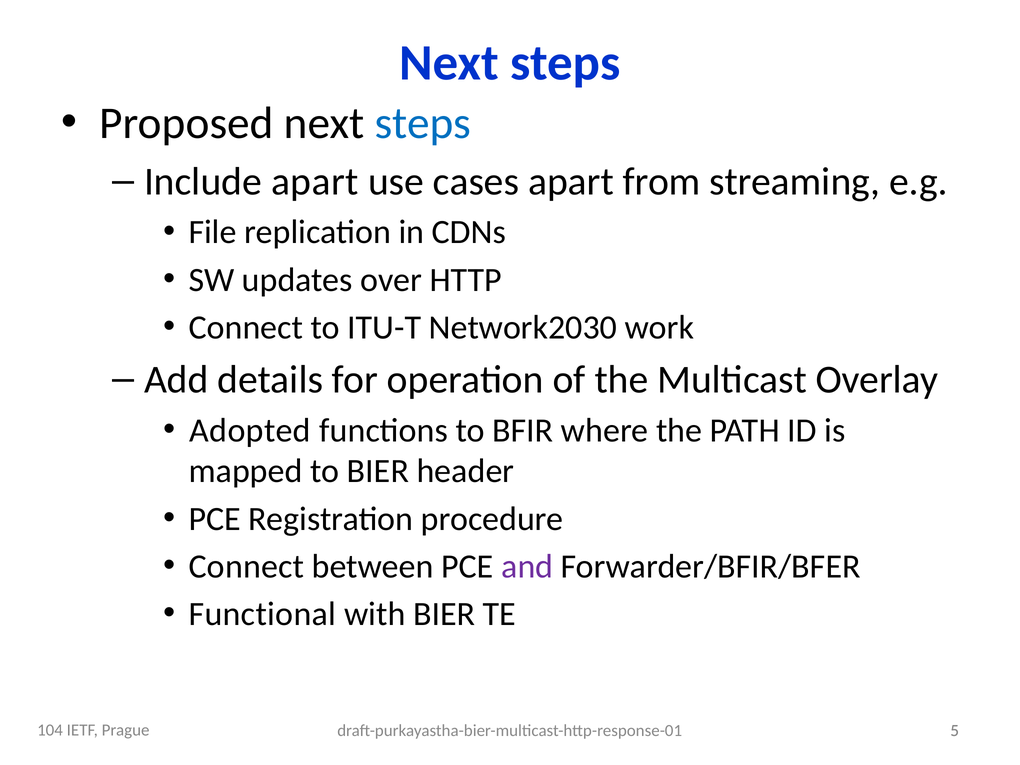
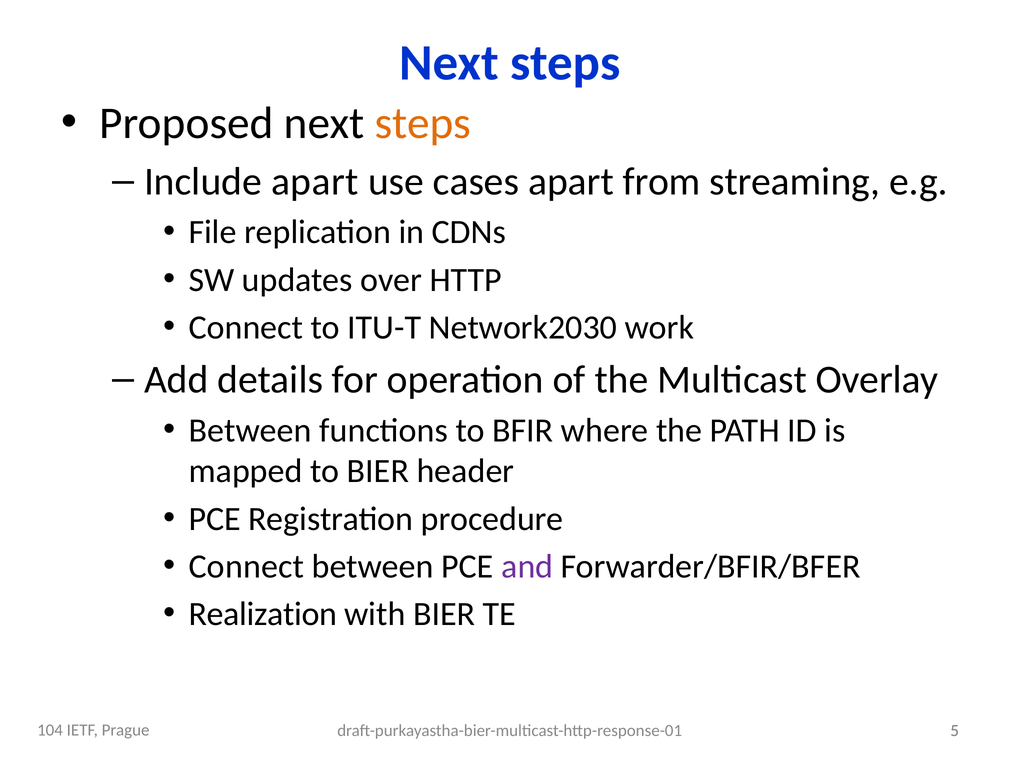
steps colour: blue -> orange (423, 123)
Adopted: Adopted -> Between (250, 430)
Functional: Functional -> Realization (263, 614)
